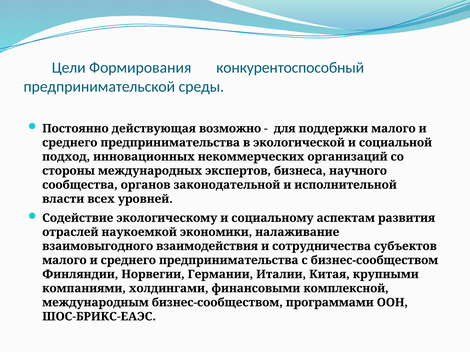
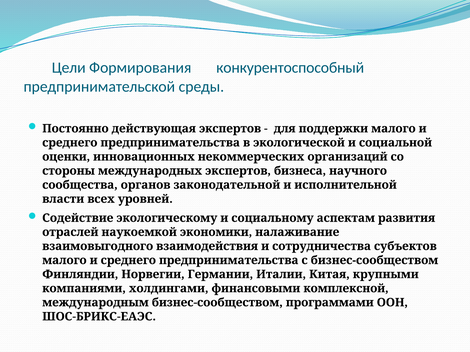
действующая возможно: возможно -> экспертов (230, 129)
подход: подход -> оценки (66, 157)
